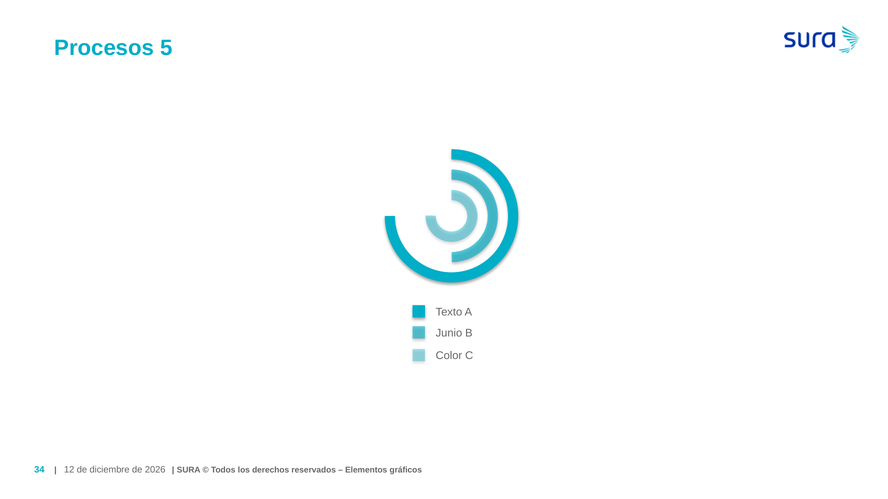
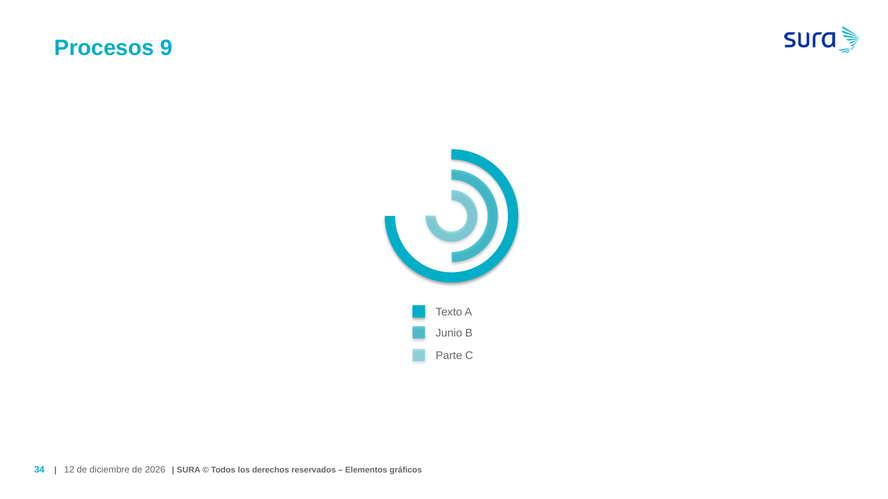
5: 5 -> 9 (167, 48)
Color: Color -> Parte (449, 356)
